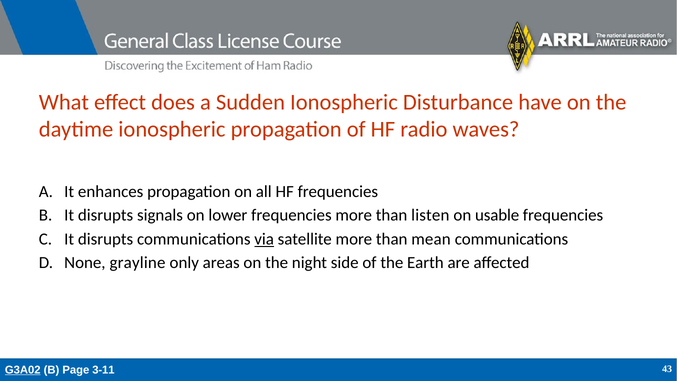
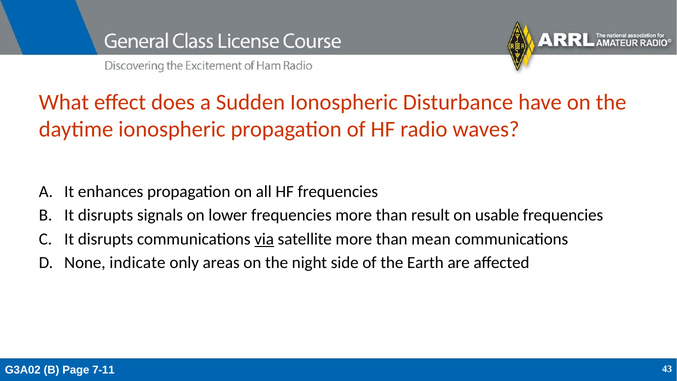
listen: listen -> result (430, 215)
grayline: grayline -> indicate (137, 263)
G3A02 underline: present -> none (23, 370)
3-11: 3-11 -> 7-11 (103, 370)
